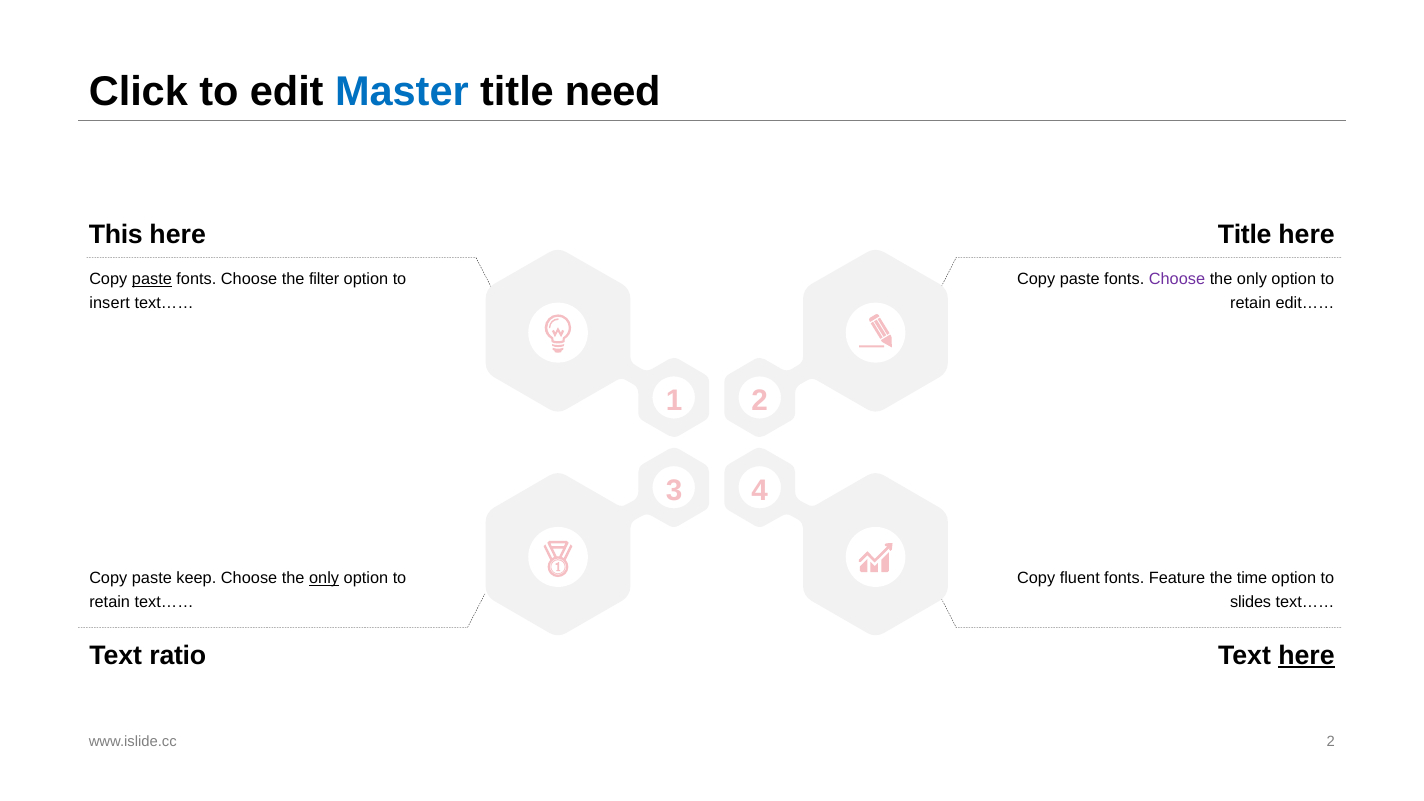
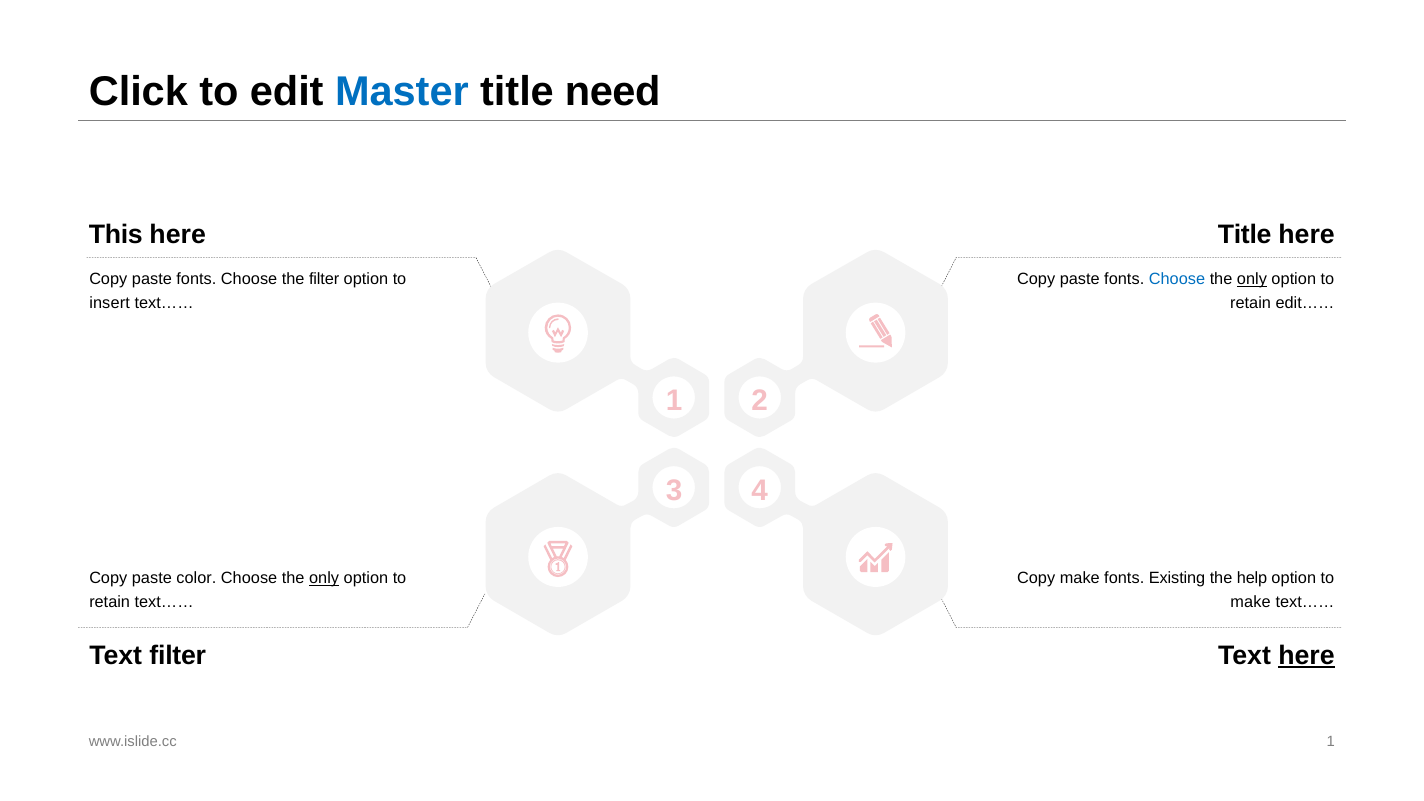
paste underline: present -> none (152, 279)
Choose colour: purple -> blue (1177, 279)
only underline: none -> present (1252, 279)
keep: keep -> color (196, 578)
Copy fluent: fluent -> make (1080, 578)
Feature: Feature -> Existing (1177, 578)
time: time -> help (1252, 578)
slides: slides -> make (1250, 602)
Text ratio: ratio -> filter (178, 656)
www.islide.cc 2: 2 -> 1 (1331, 742)
